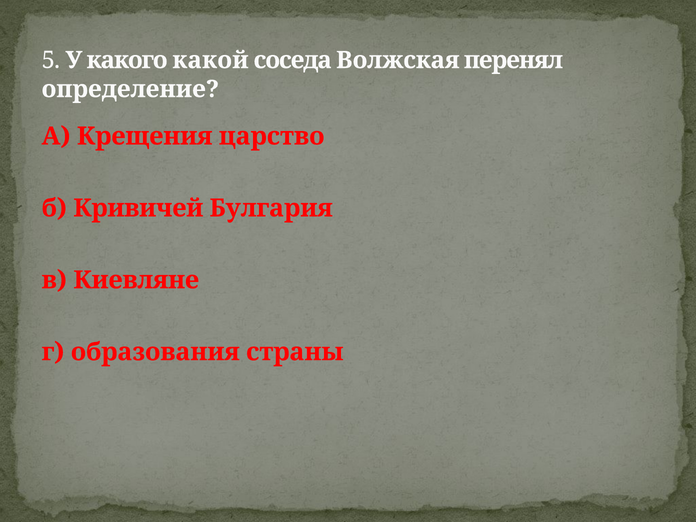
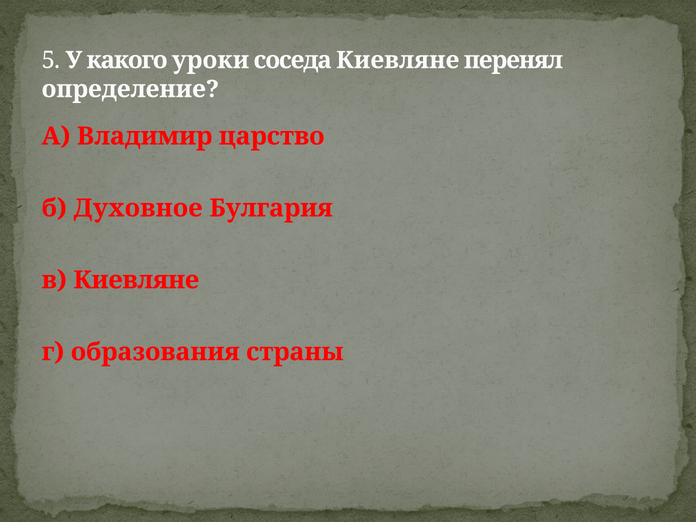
какой: какой -> уроки (210, 60)
соседа Волжская: Волжская -> Киевляне (398, 60)
Крещения: Крещения -> Владимир (145, 136)
Кривичей: Кривичей -> Духовное (138, 208)
